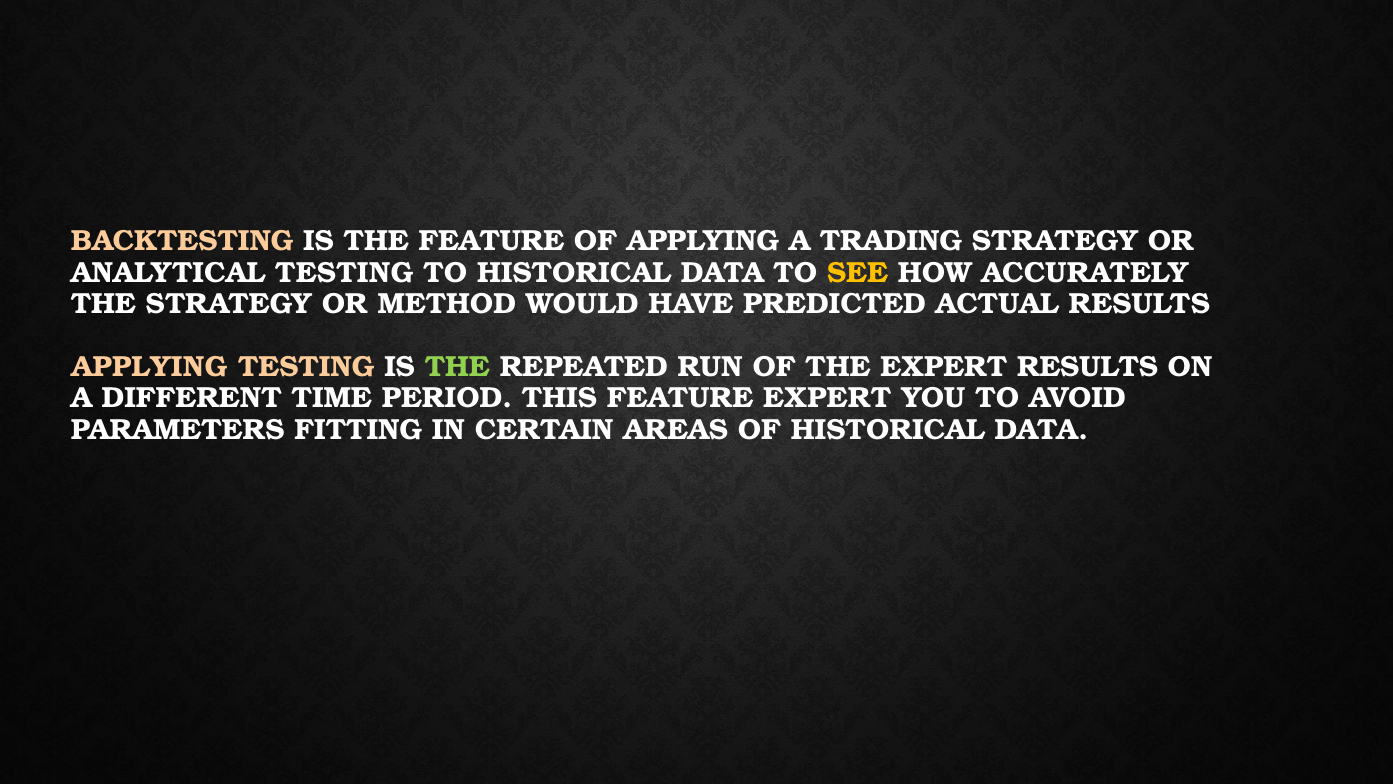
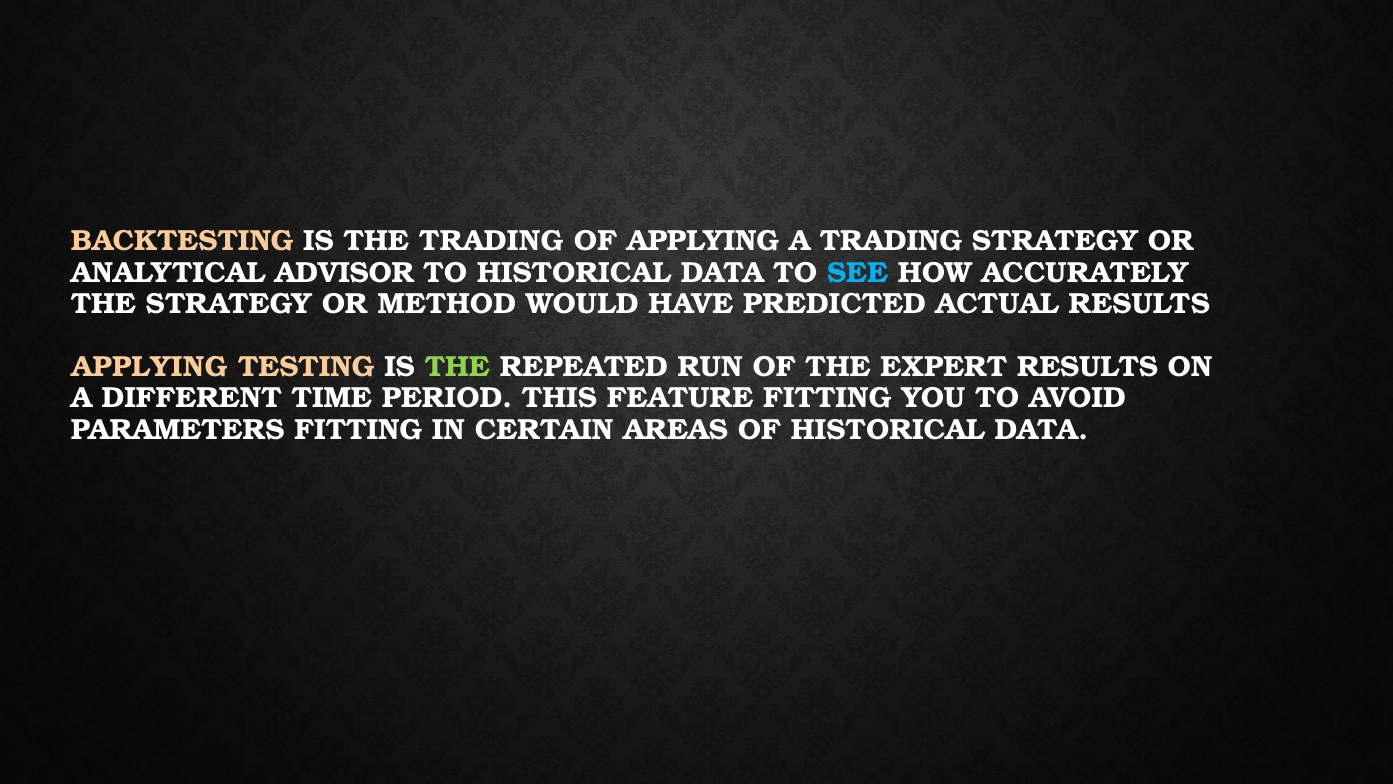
THE FEATURE: FEATURE -> TRADING (491, 241)
ANALYTICAL TESTING: TESTING -> ADVISOR (345, 272)
SEE colour: yellow -> light blue (858, 272)
FEATURE EXPERT: EXPERT -> FITTING (827, 398)
